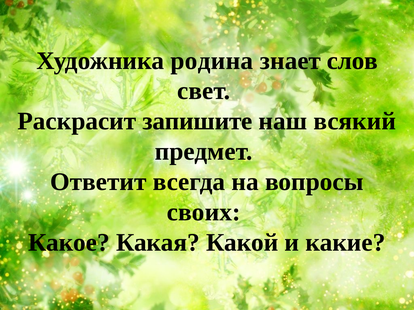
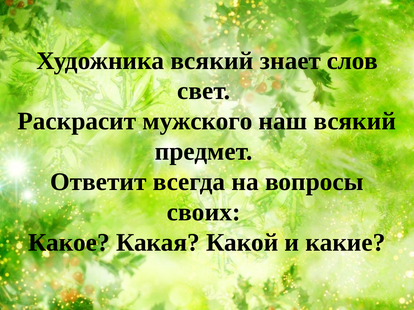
Художника родина: родина -> всякий (212, 61)
запишите: запишите -> мужского (197, 121)
